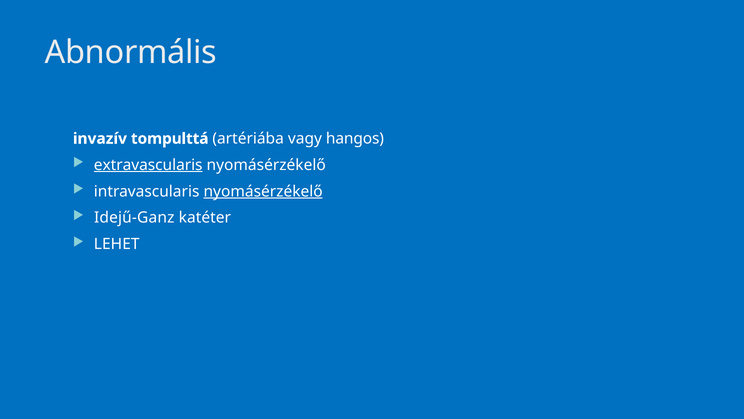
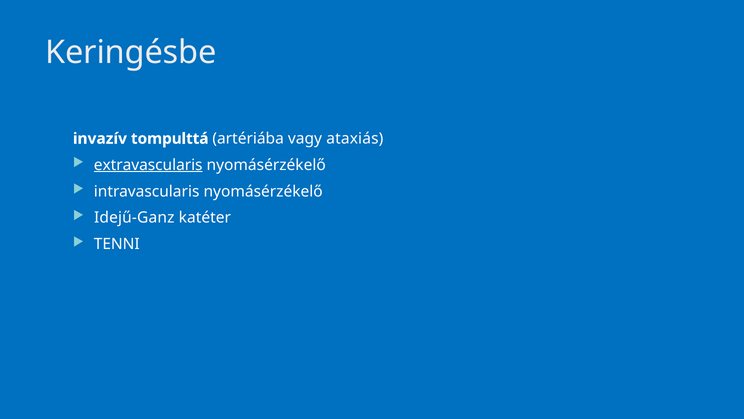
Abnormális: Abnormális -> Keringésbe (131, 52)
hangos: hangos -> ataxiás (355, 138)
nyomásérzékelő underline: present -> none (263, 191)
LEHET: LEHET -> TENNI (117, 244)
